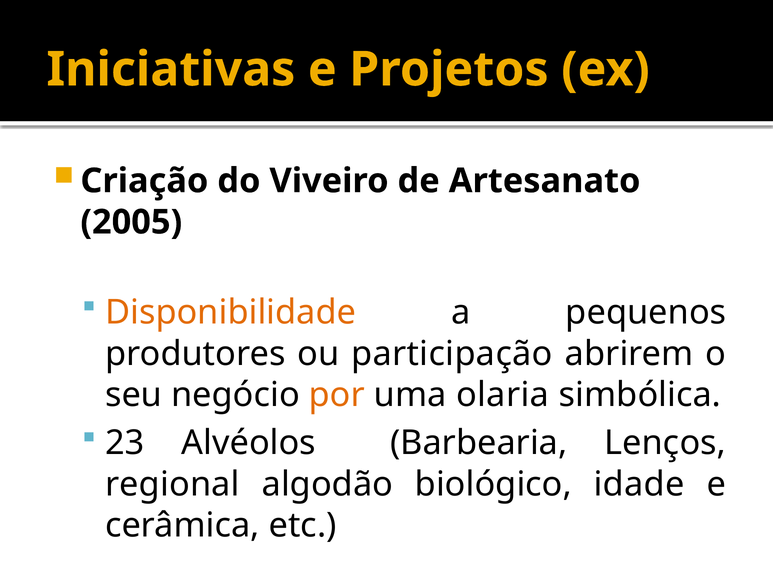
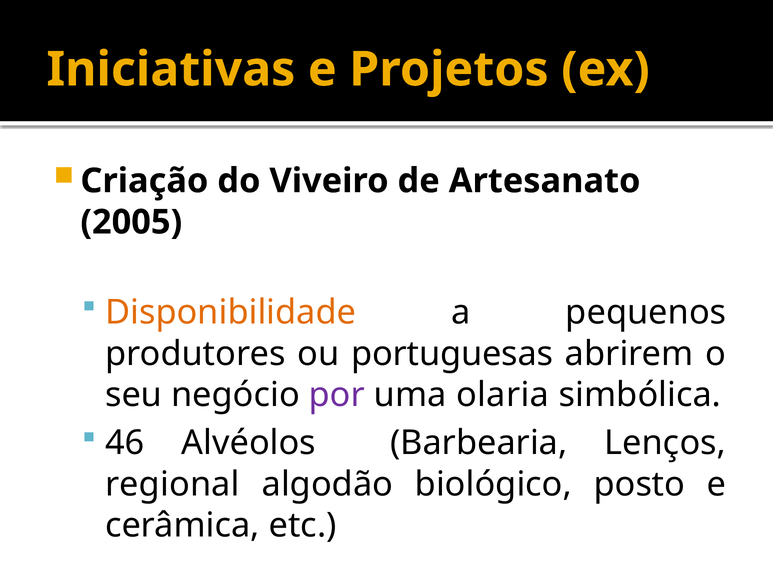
participação: participação -> portuguesas (452, 354)
por colour: orange -> purple (337, 395)
23: 23 -> 46 (125, 443)
idade: idade -> posto (639, 484)
